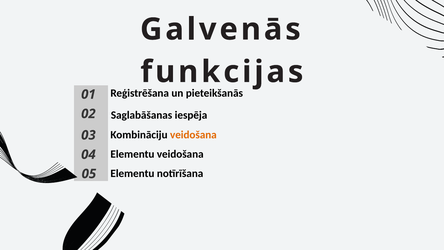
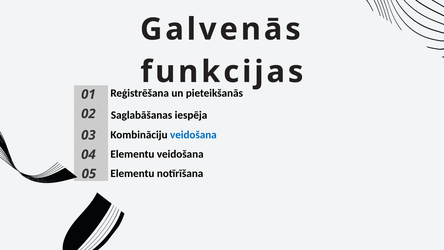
veidošana colour: orange -> blue (193, 135)
